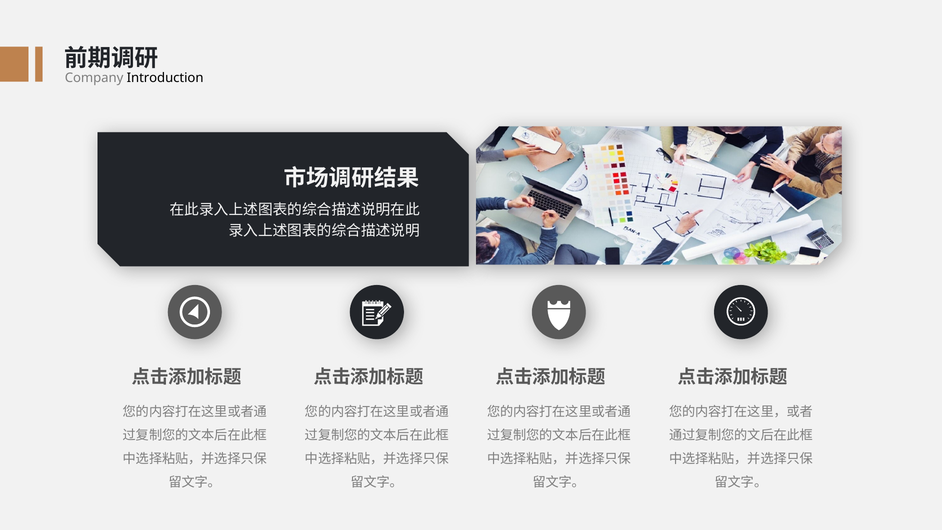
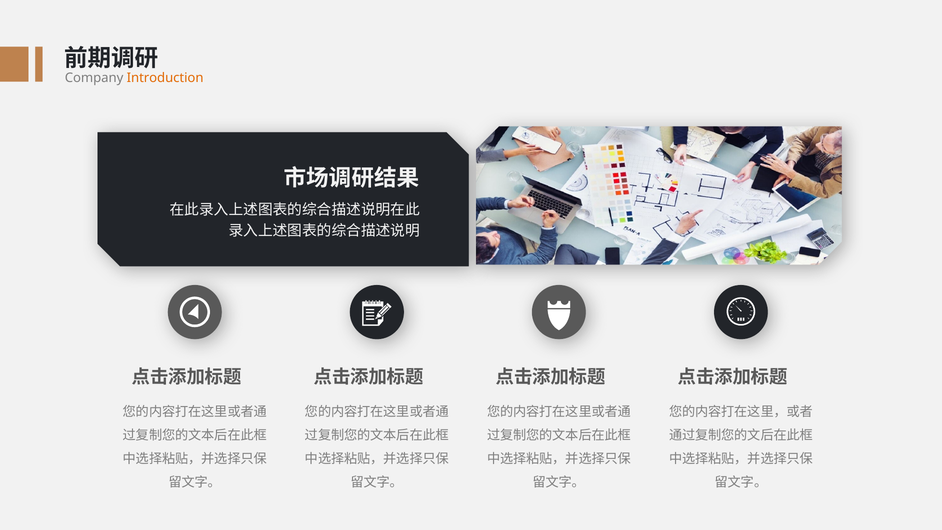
Introduction colour: black -> orange (165, 78)
